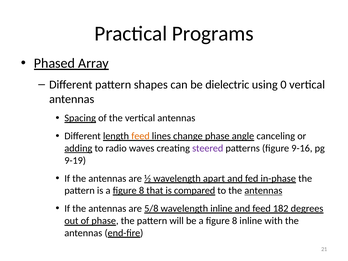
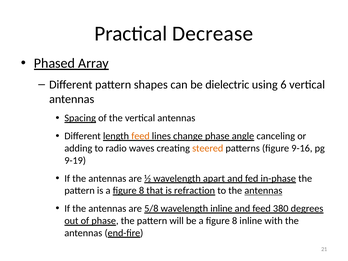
Programs: Programs -> Decrease (213, 34)
0: 0 -> 6 (283, 85)
adding underline: present -> none (78, 148)
steered colour: purple -> orange (208, 148)
compared: compared -> refraction (195, 191)
182: 182 -> 380 (281, 209)
